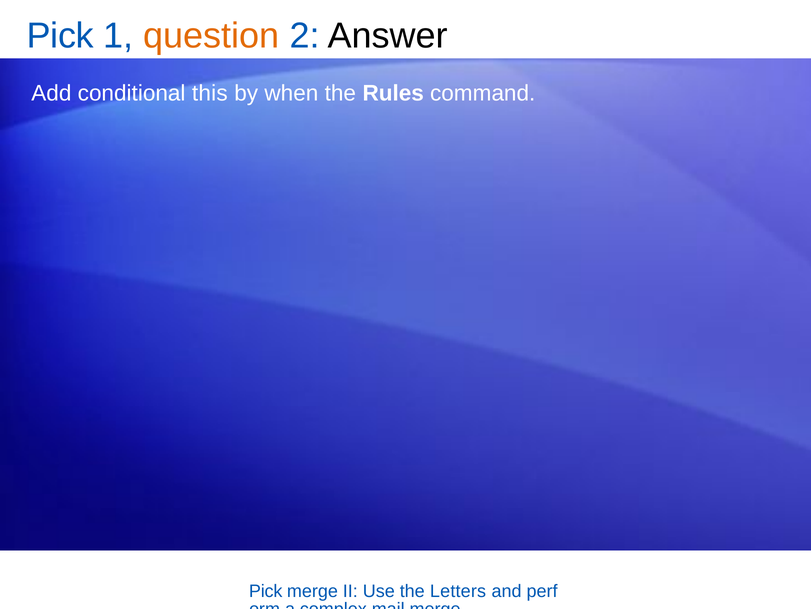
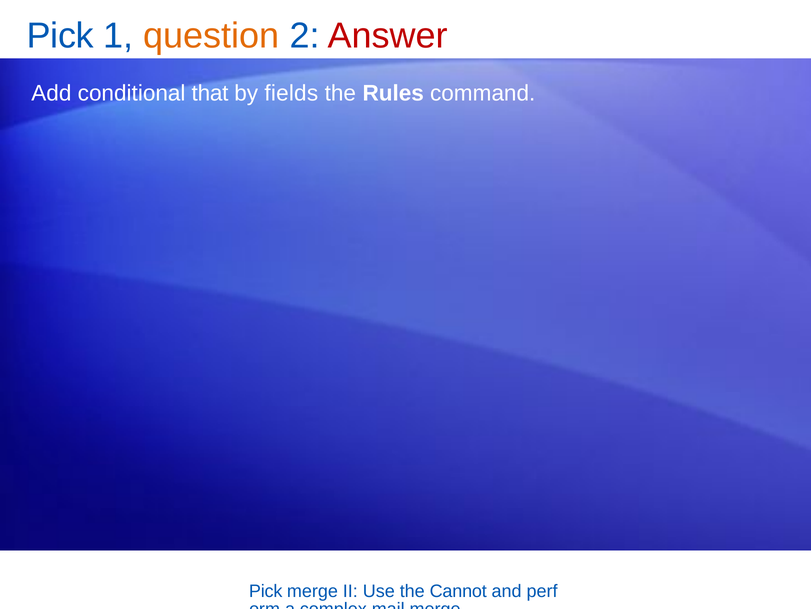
Answer colour: black -> red (388, 36)
this: this -> that (210, 93)
when: when -> fields (291, 93)
Letters: Letters -> Cannot (458, 590)
